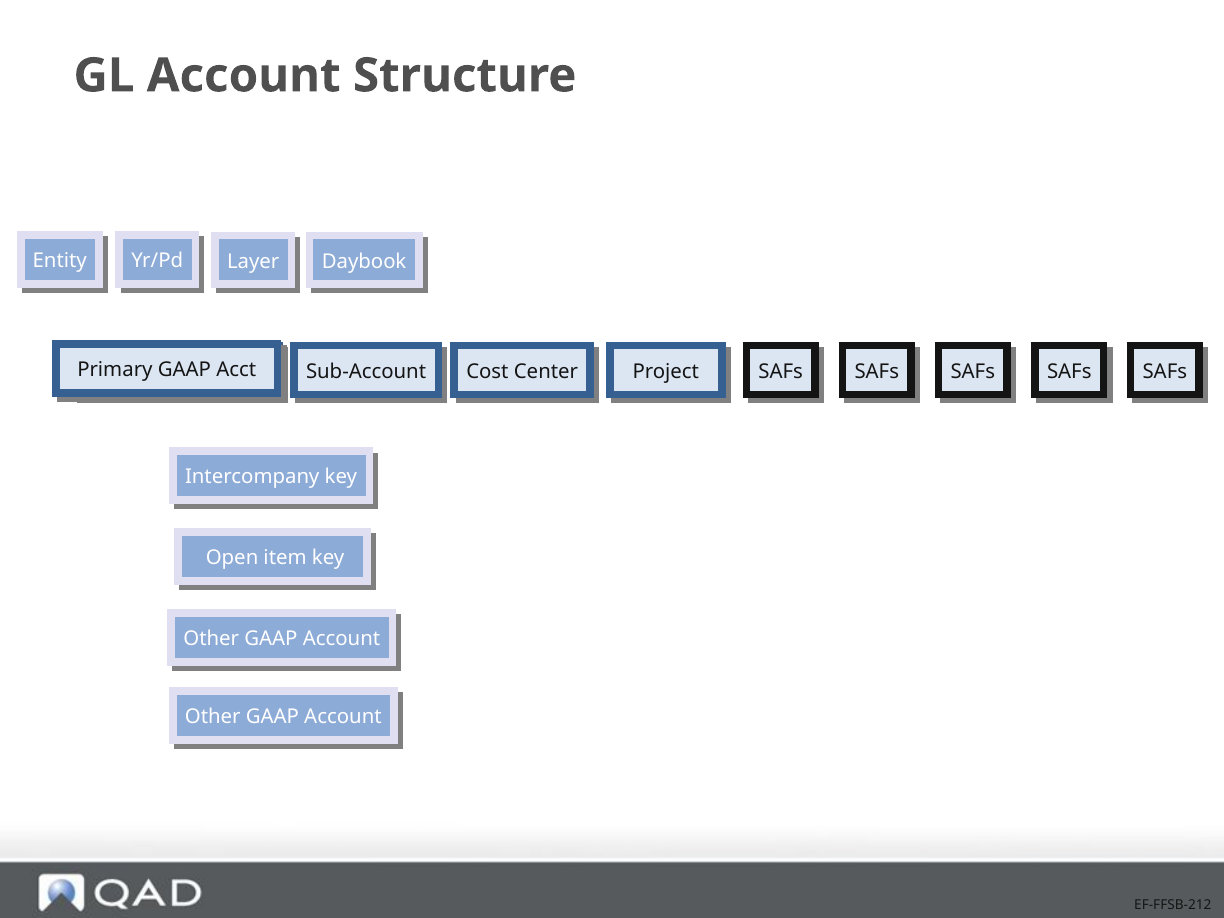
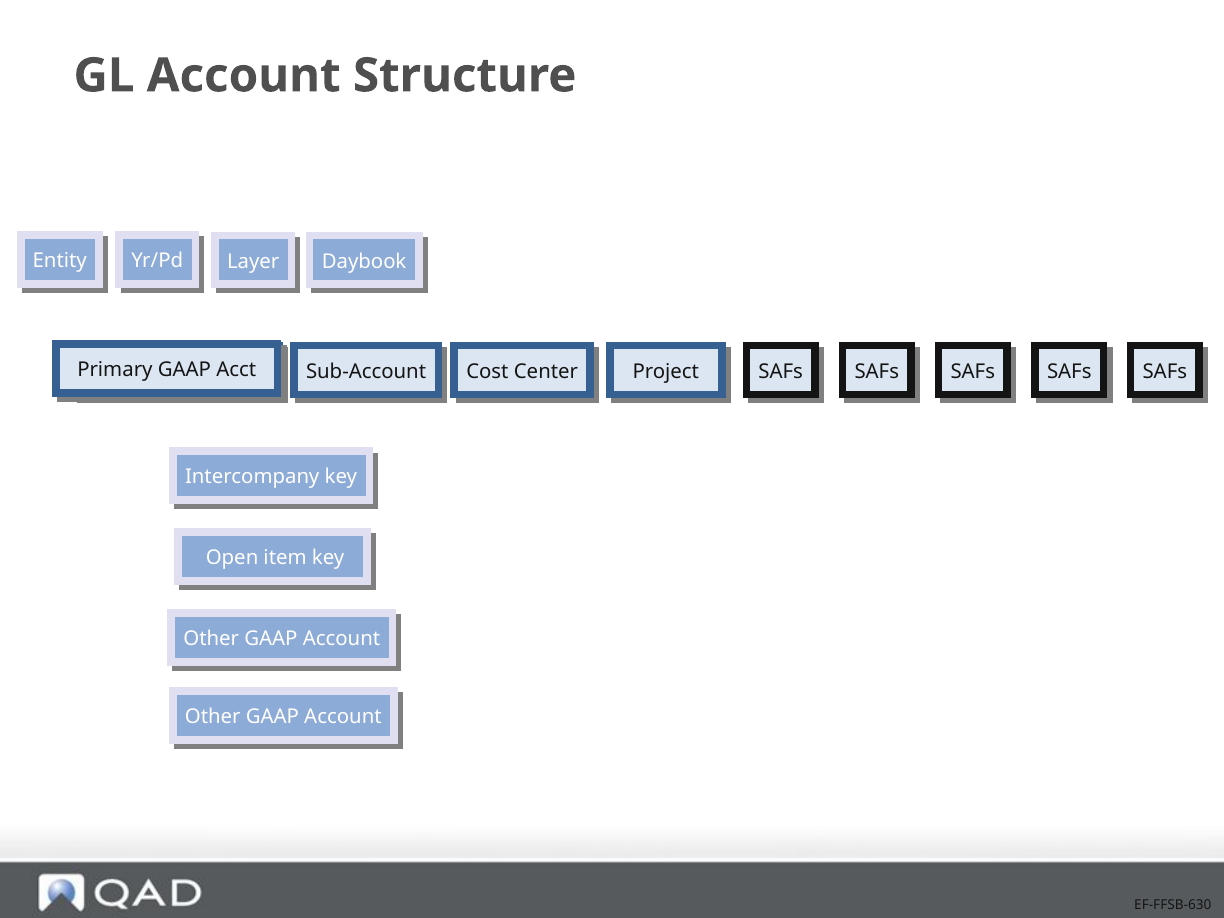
EF-FFSB-212: EF-FFSB-212 -> EF-FFSB-630 (1173, 905)
